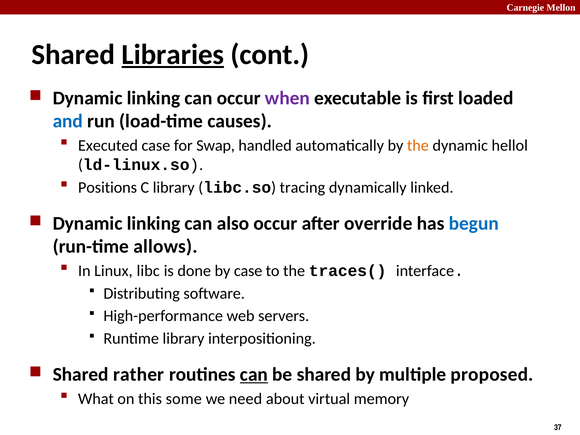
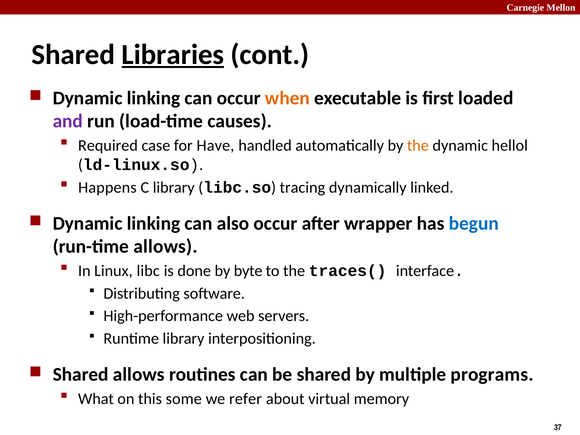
when colour: purple -> orange (287, 98)
and colour: blue -> purple (68, 121)
Executed: Executed -> Required (108, 145)
Swap: Swap -> Have (215, 145)
Positions: Positions -> Happens (107, 187)
override: override -> wrapper (378, 223)
by case: case -> byte (248, 271)
Shared rather: rather -> allows (139, 375)
can underline: present -> none (254, 375)
proposed: proposed -> programs (492, 375)
need: need -> refer (245, 399)
